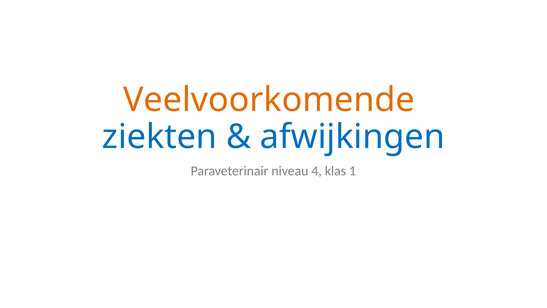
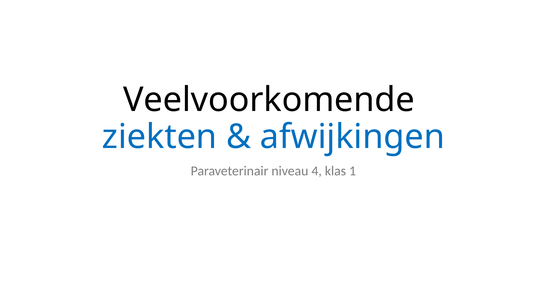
Veelvoorkomende colour: orange -> black (269, 100)
